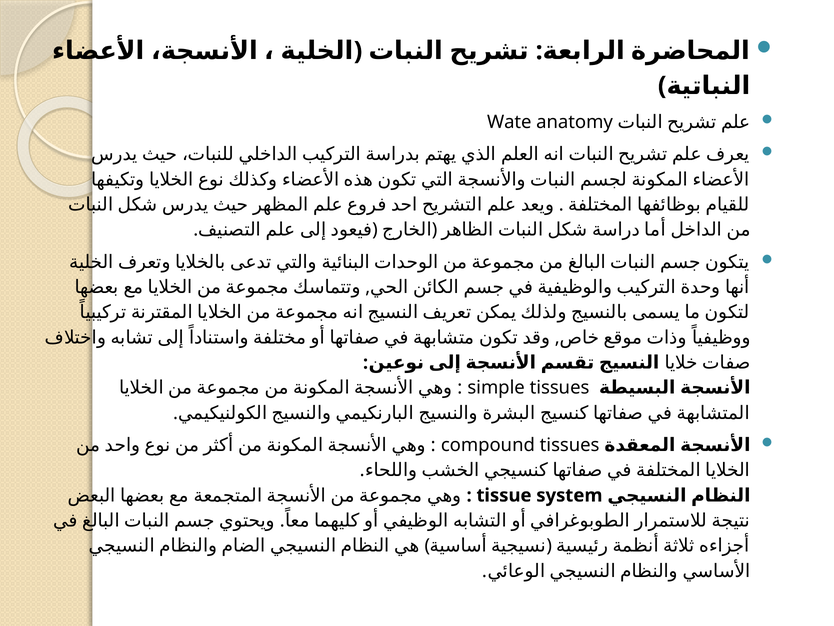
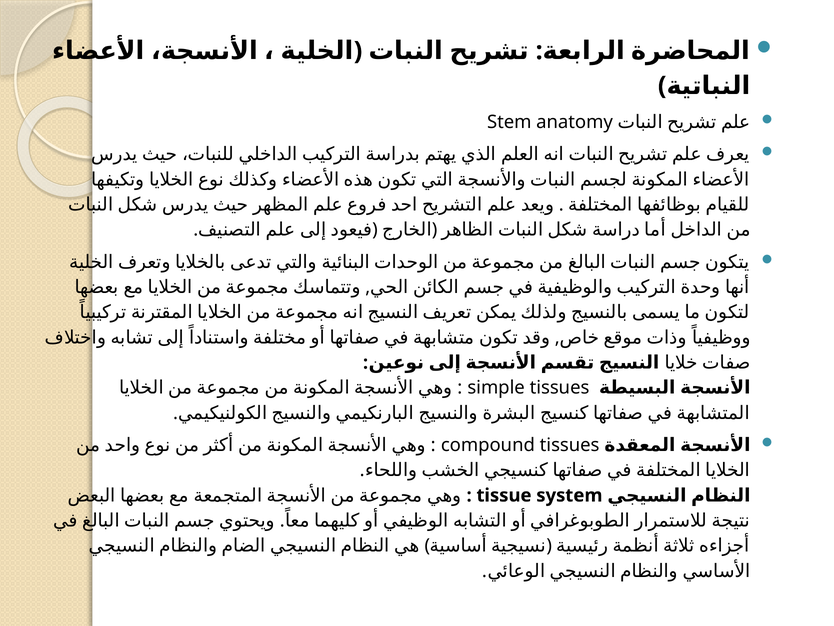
Wate: Wate -> Stem (509, 122)
